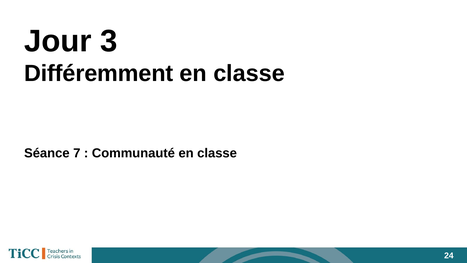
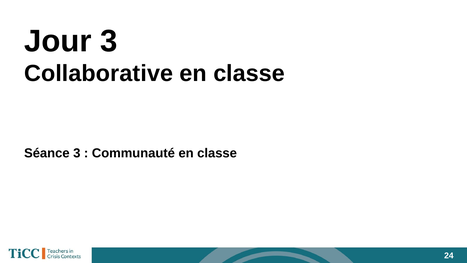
Différemment: Différemment -> Collaborative (99, 73)
Séance 7: 7 -> 3 (77, 153)
